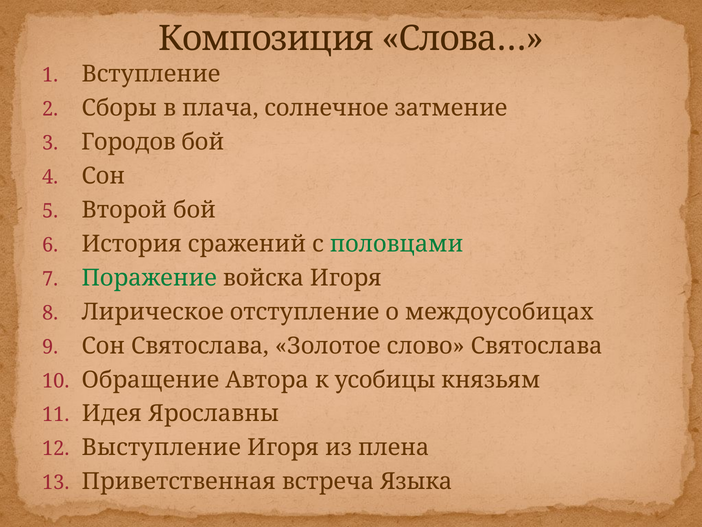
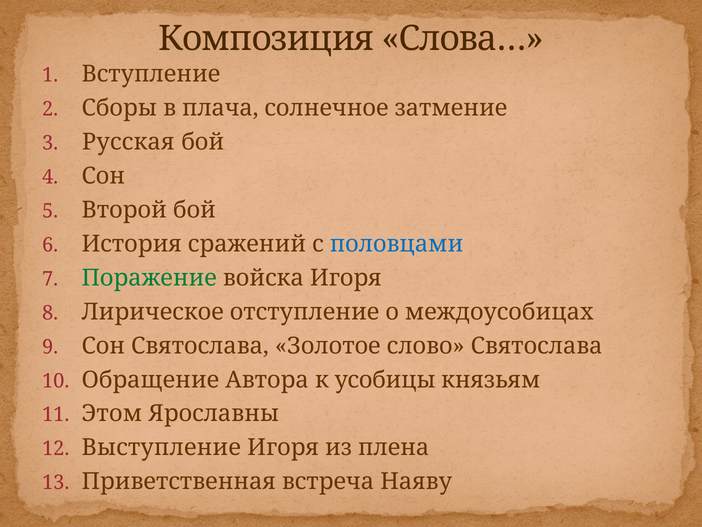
Городов: Городов -> Русская (128, 142)
половцами colour: green -> blue (397, 244)
Идея: Идея -> Этом (112, 413)
Языка: Языка -> Наяву (416, 481)
